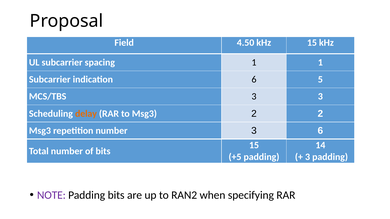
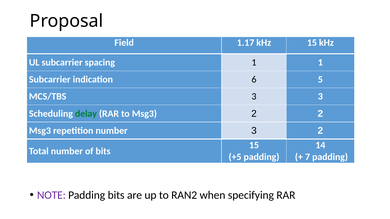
4.50: 4.50 -> 1.17 (246, 43)
delay colour: orange -> green (86, 114)
3 6: 6 -> 2 (320, 131)
3: 3 -> 7 (308, 157)
